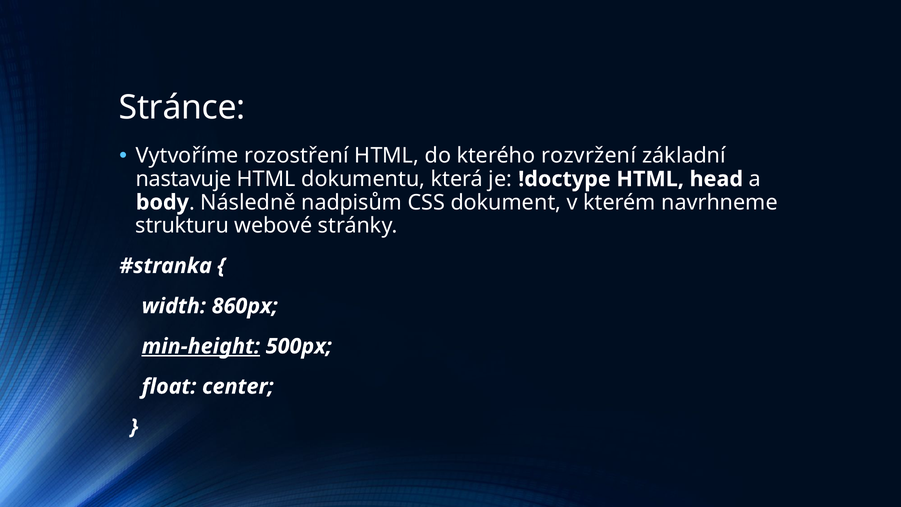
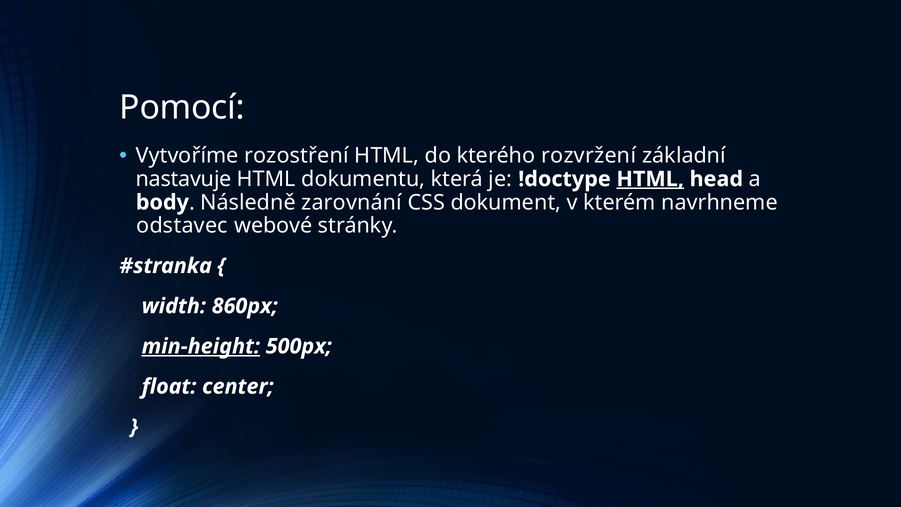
Stránce: Stránce -> Pomocí (182, 108)
HTML underline: none -> present (650, 179)
nadpisům: nadpisům -> zarovnání (352, 202)
strukturu: strukturu -> odstavec (182, 226)
